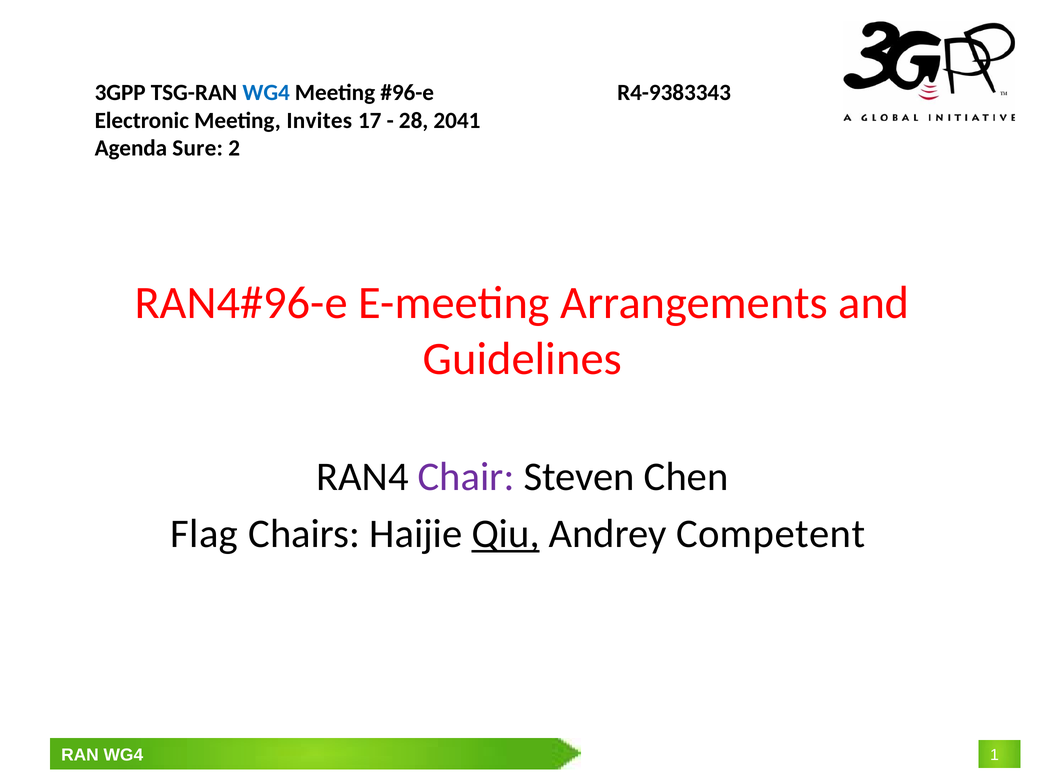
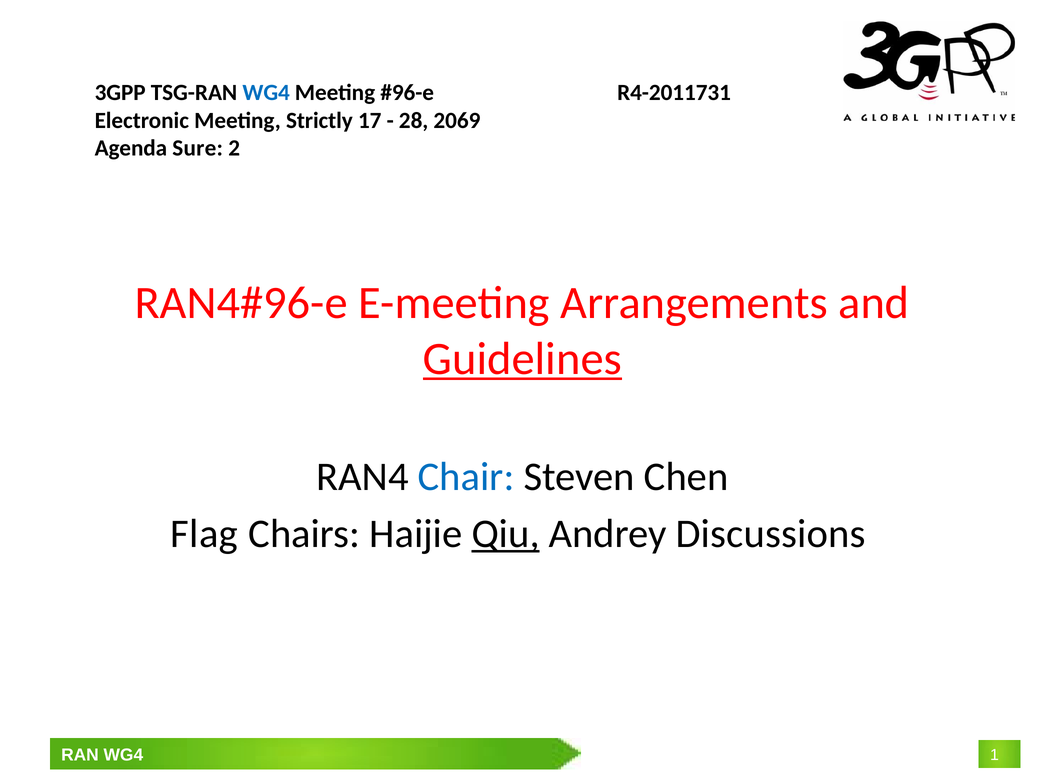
R4-9383343: R4-9383343 -> R4-2011731 (674, 93)
Invites: Invites -> Strictly (319, 120)
2041: 2041 -> 2069 (457, 120)
Guidelines underline: none -> present (522, 359)
Chair colour: purple -> blue (466, 477)
Competent: Competent -> Discussions (771, 534)
